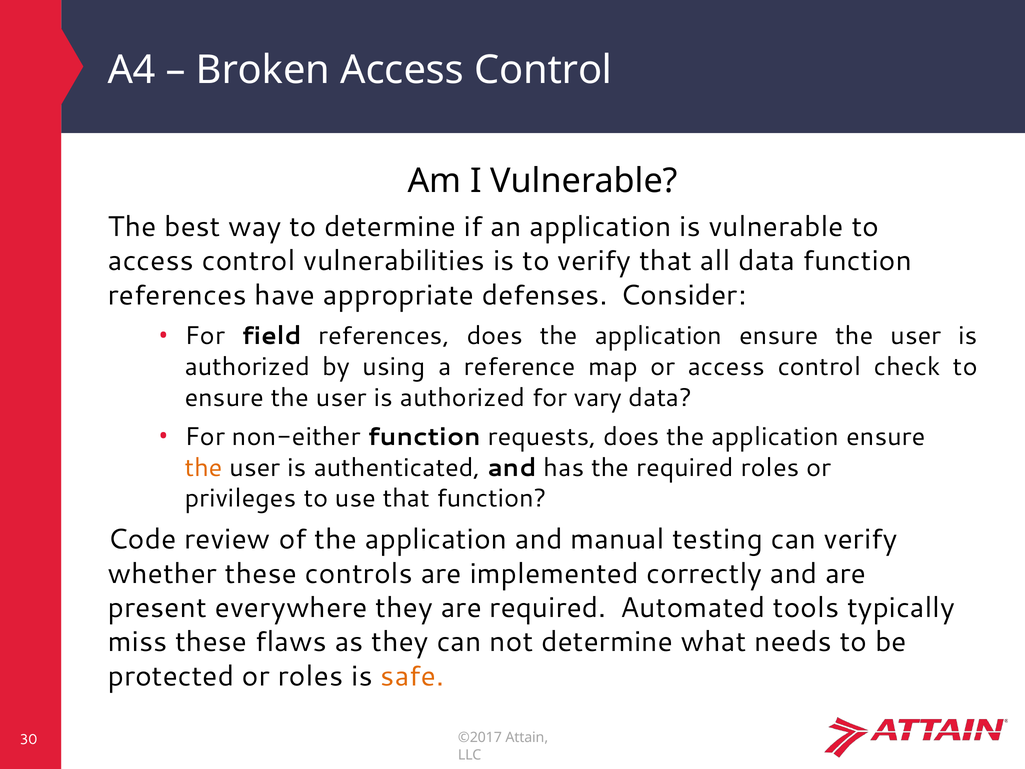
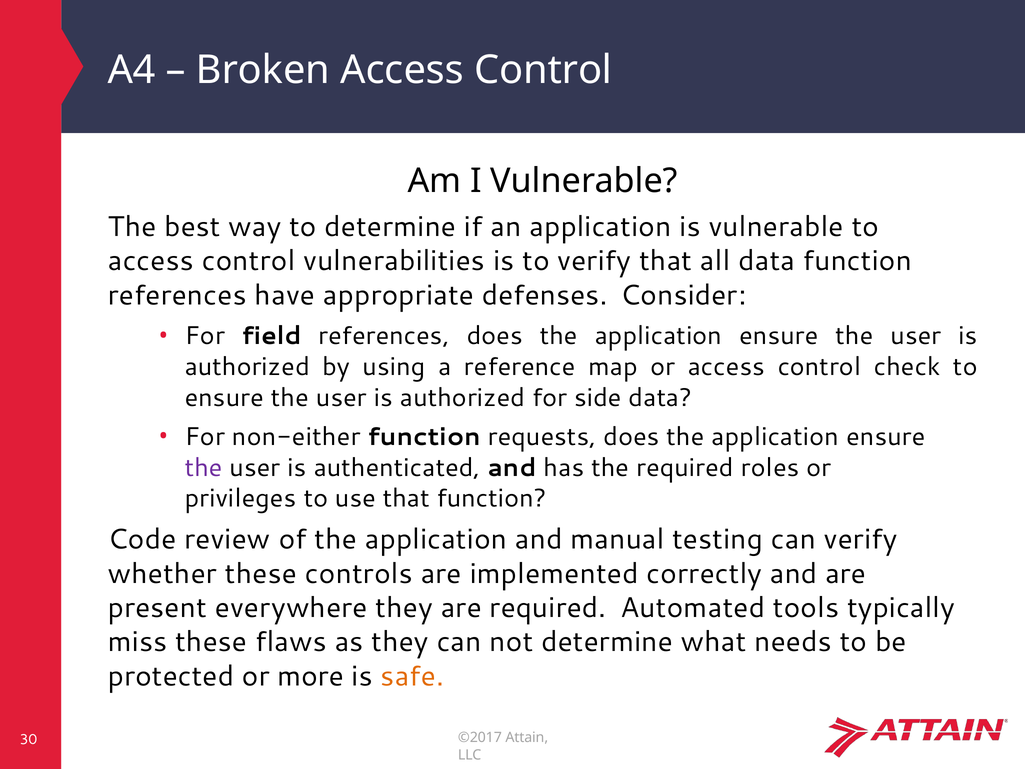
vary: vary -> side (598, 397)
the colour: orange -> purple (204, 467)
or roles: roles -> more (311, 676)
